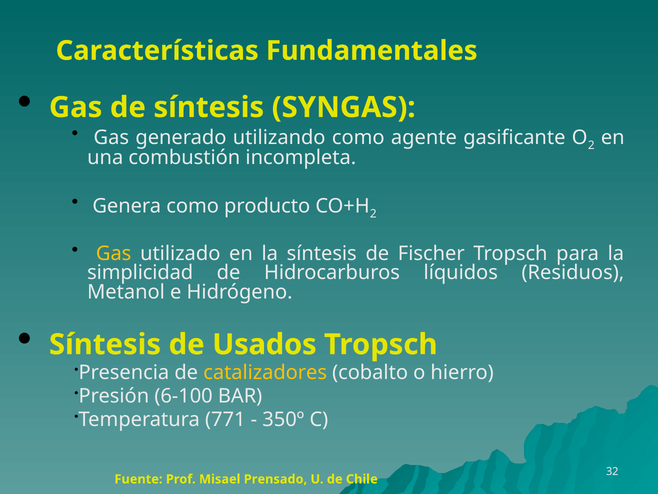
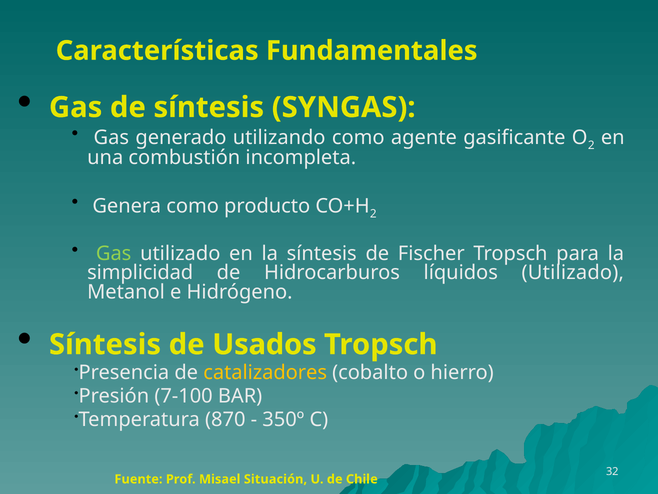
Gas colour: yellow -> light green (114, 253)
líquidos Residuos: Residuos -> Utilizado (573, 272)
6-100: 6-100 -> 7-100 (184, 396)
771: 771 -> 870 (225, 419)
Prensado: Prensado -> Situación (275, 479)
